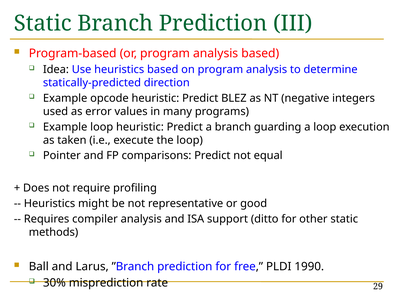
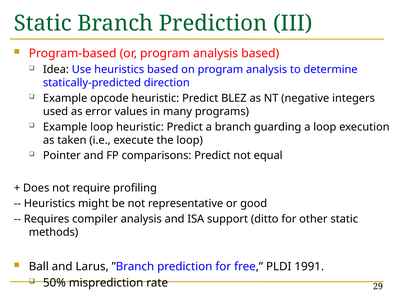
1990: 1990 -> 1991 (309, 266)
30%: 30% -> 50% (54, 283)
